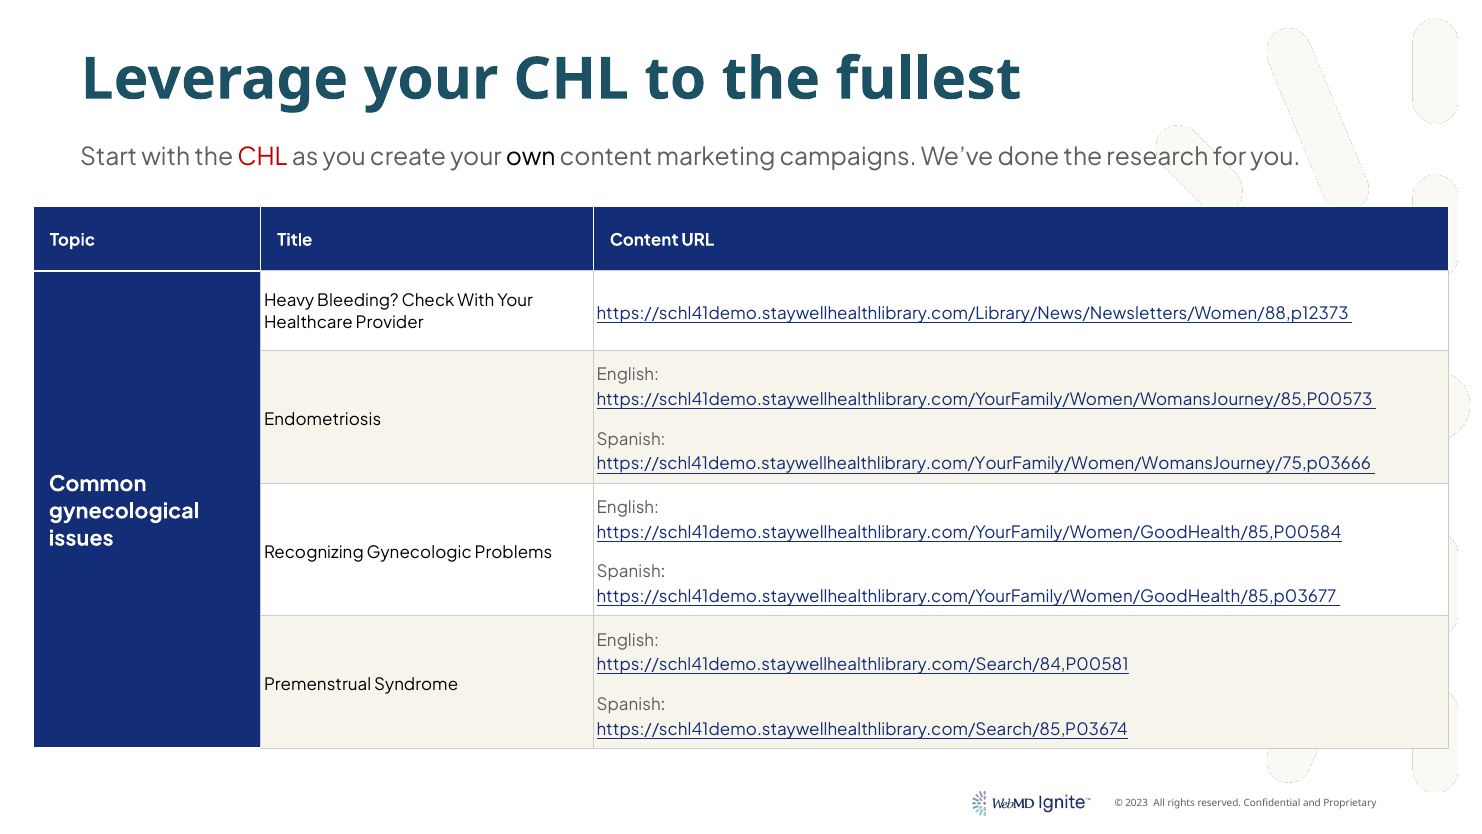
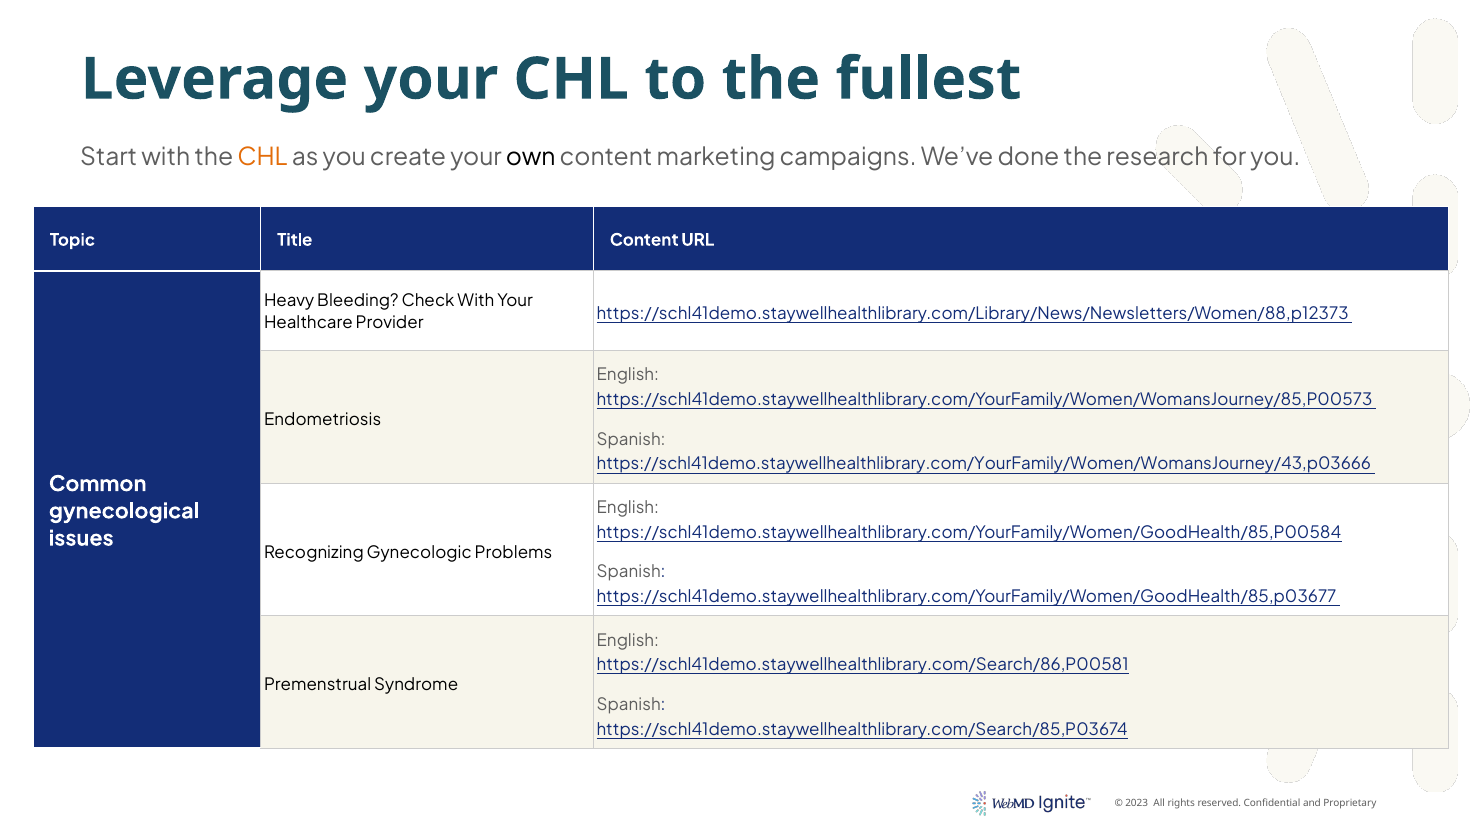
CHL colour: red -> orange (263, 158)
https://schl41demo.staywellhealthlibrary.com/YourFamily/Women/WomansJourney/75,p03666: https://schl41demo.staywellhealthlibrary.com/YourFamily/Women/WomansJourney/75,p03666 -> https://schl41demo.staywellhealthlibrary.com/YourFamily/Women/WomansJourney/43,p03666 (984, 464)
https://schl41demo.staywellhealthlibrary.com/Search/84,P00581: https://schl41demo.staywellhealthlibrary.com/Search/84,P00581 -> https://schl41demo.staywellhealthlibrary.com/Search/86,P00581 (863, 665)
